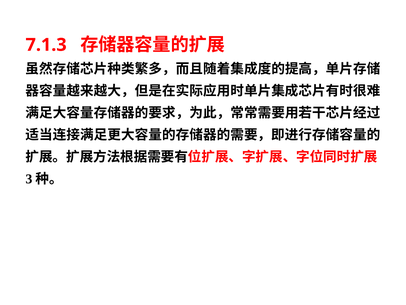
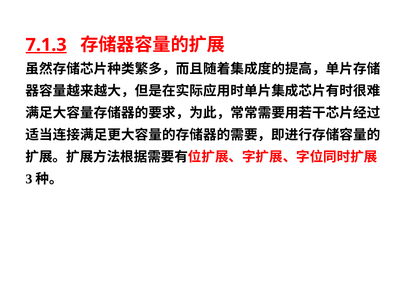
7.1.3 underline: none -> present (46, 45)
